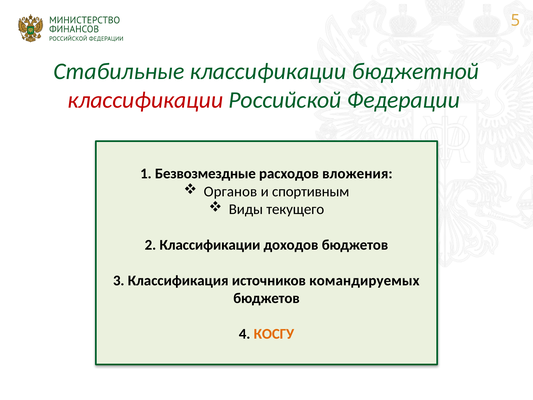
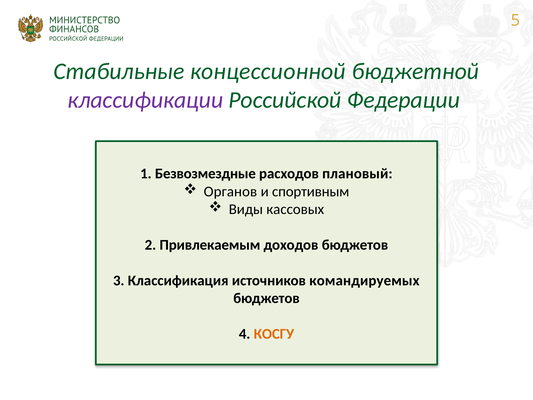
Стабильные классификации: классификации -> концессионной (268, 71)
классификации colour: red -> purple (145, 100)
вложения: вложения -> плановый (357, 174)
текущего: текущего -> кассовых (295, 209)
2 Классификации: Классификации -> Привлекаемым (210, 245)
